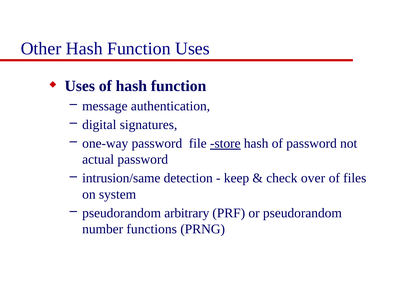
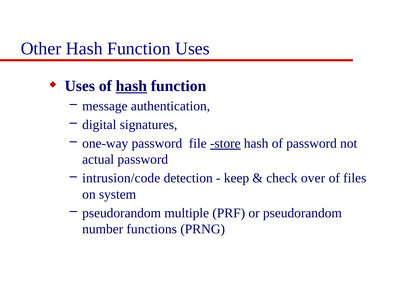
hash underline: none -> present (131, 86)
intrusion/same: intrusion/same -> intrusion/code (121, 179)
arbitrary: arbitrary -> multiple (187, 213)
